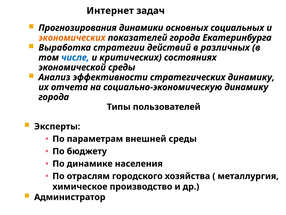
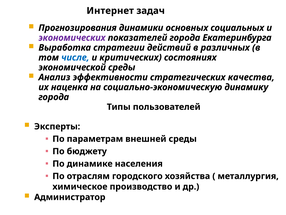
экономических colour: orange -> purple (72, 38)
стратегических динамику: динамику -> качества (251, 77)
отчета: отчета -> наценка (69, 87)
